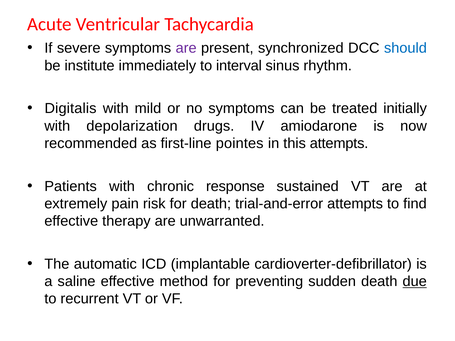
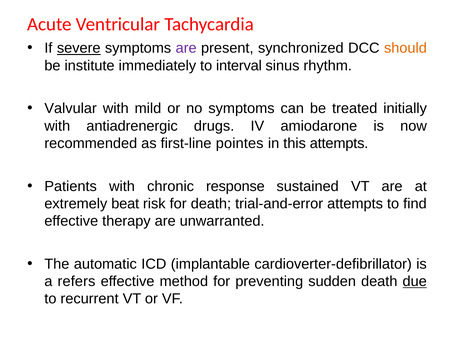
severe underline: none -> present (79, 48)
should colour: blue -> orange (405, 48)
Digitalis: Digitalis -> Valvular (71, 109)
depolarization: depolarization -> antiadrenergic (132, 126)
pain: pain -> beat (125, 204)
saline: saline -> refers (76, 282)
